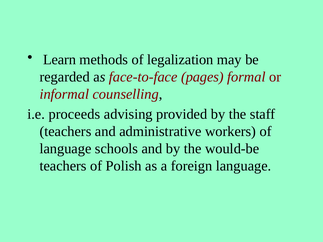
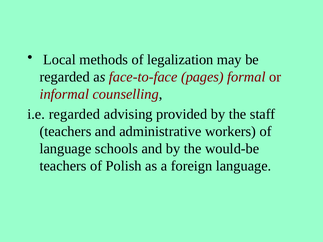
Learn: Learn -> Local (59, 60)
i.e proceeds: proceeds -> regarded (74, 114)
